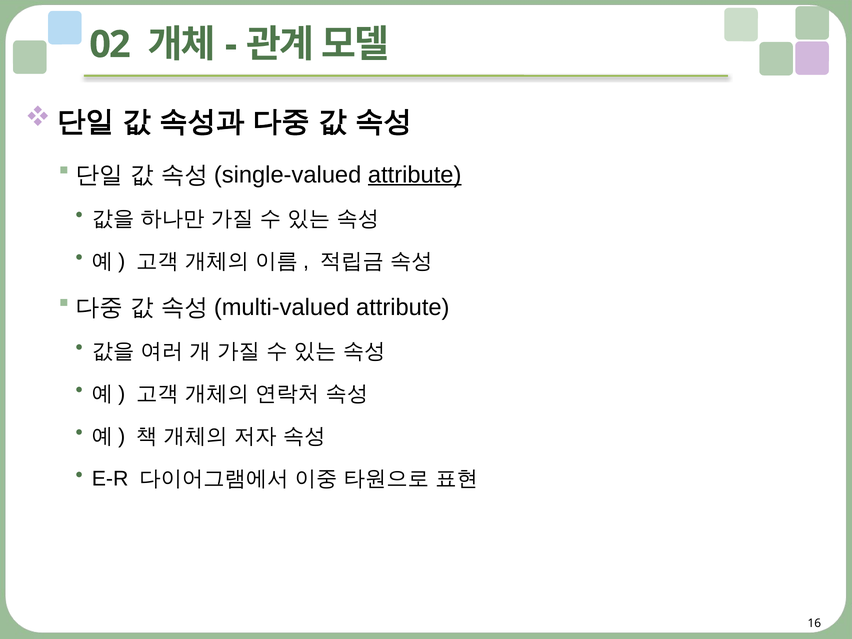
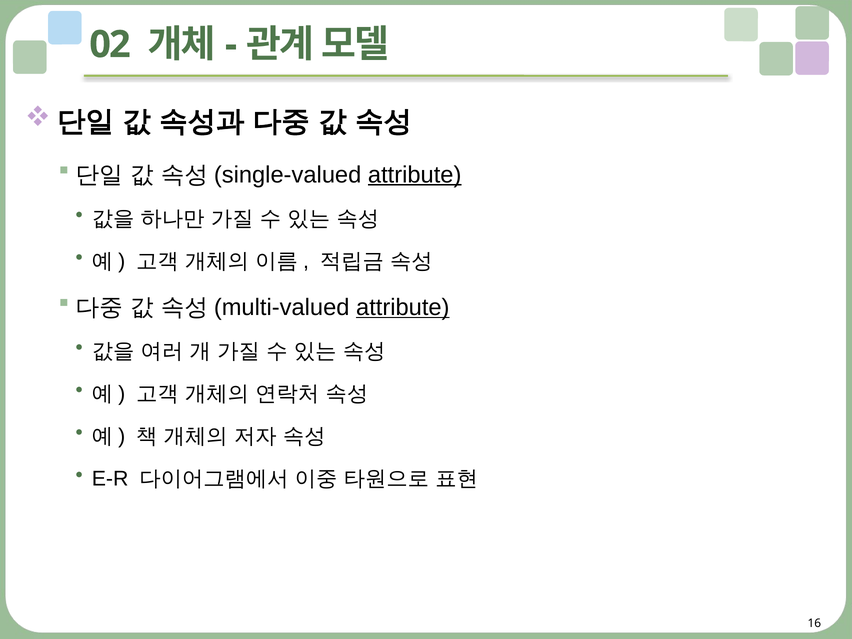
attribute underline: none -> present (403, 307)
